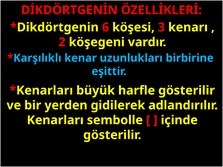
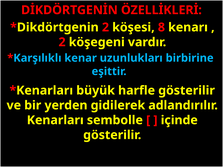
6: 6 -> 2 (105, 27)
3: 3 -> 8 (161, 27)
